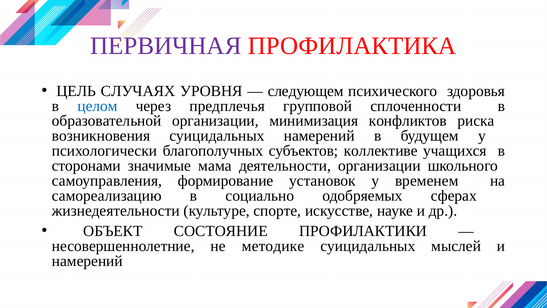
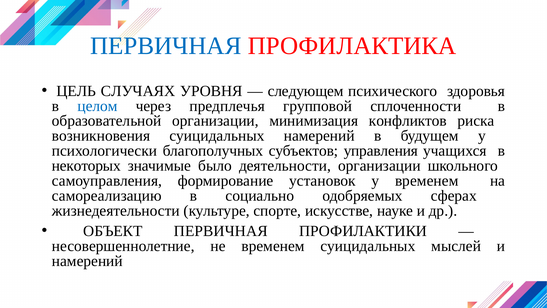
ПЕРВИЧНАЯ colour: purple -> blue (166, 46)
коллективе: коллективе -> управления (381, 151)
сторонами: сторонами -> некоторых (86, 166)
мама: мама -> было (215, 166)
ОБЪЕКТ СОСТОЯНИЕ: СОСТОЯНИЕ -> ПЕРВИЧНАЯ (221, 231)
не методике: методике -> временем (273, 246)
